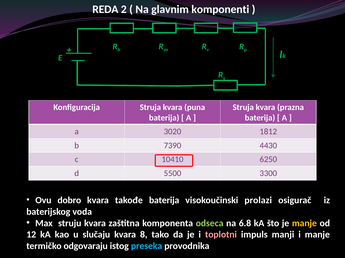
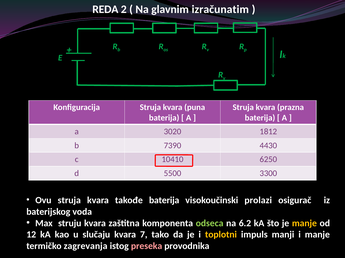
komponenti: komponenti -> izračunatim (220, 9)
Ovu dobro: dobro -> struja (69, 201)
6.8: 6.8 -> 6.2 (245, 224)
8: 8 -> 7 (144, 235)
toplotni colour: pink -> yellow (221, 235)
odgovaraju: odgovaraju -> zagrevanja (86, 247)
preseka colour: light blue -> pink (147, 247)
